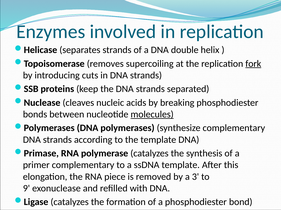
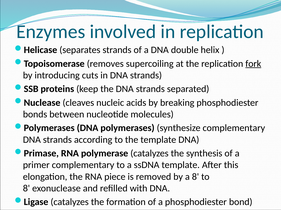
molecules underline: present -> none (152, 115)
a 3: 3 -> 8 (195, 177)
9: 9 -> 8 (26, 189)
